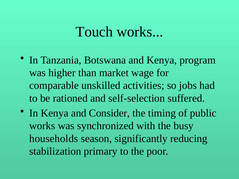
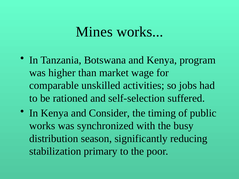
Touch: Touch -> Mines (94, 32)
households: households -> distribution (54, 139)
